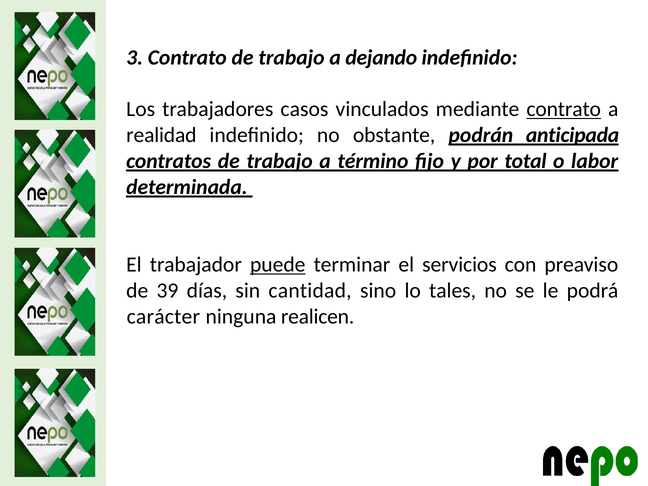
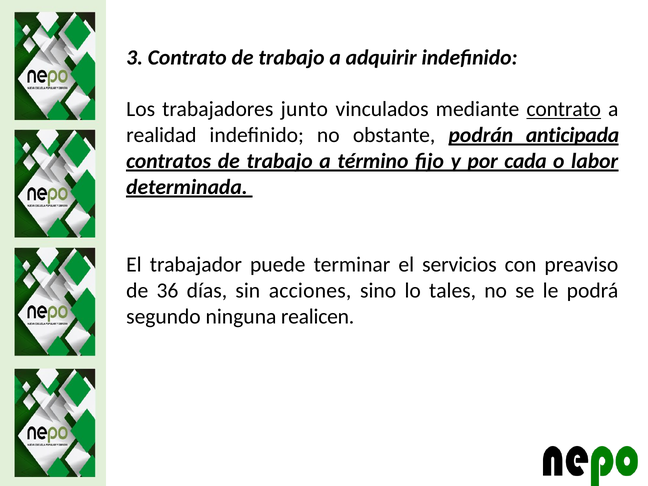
dejando: dejando -> adquirir (381, 57)
casos: casos -> junto (304, 109)
total: total -> cada (526, 161)
puede underline: present -> none (278, 265)
39: 39 -> 36 (167, 291)
cantidad: cantidad -> acciones (310, 291)
carácter: carácter -> segundo (163, 317)
